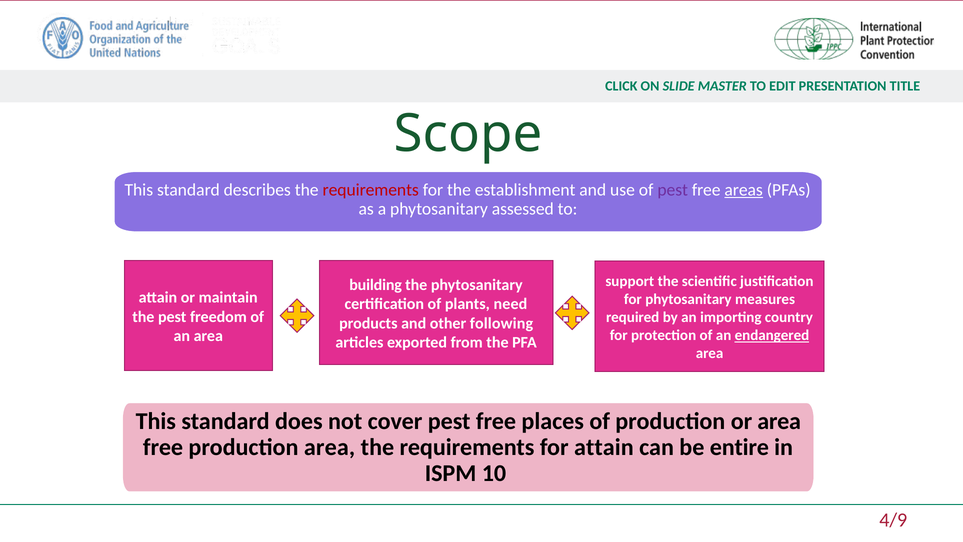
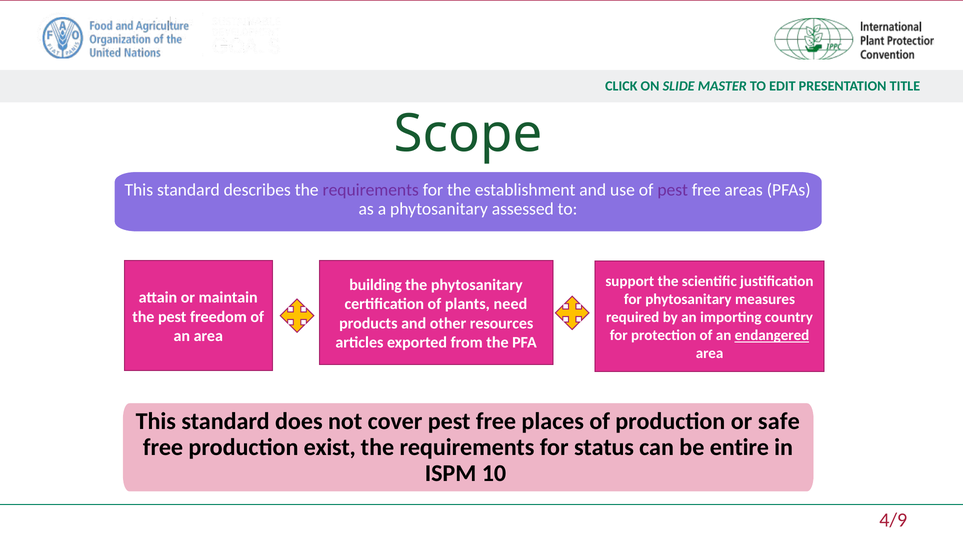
requirements colour: red -> purple (371, 190)
areas underline: present -> none (744, 190)
following: following -> resources (502, 323)
or area: area -> safe (779, 421)
production area: area -> exist (330, 447)
for attain: attain -> status (604, 447)
